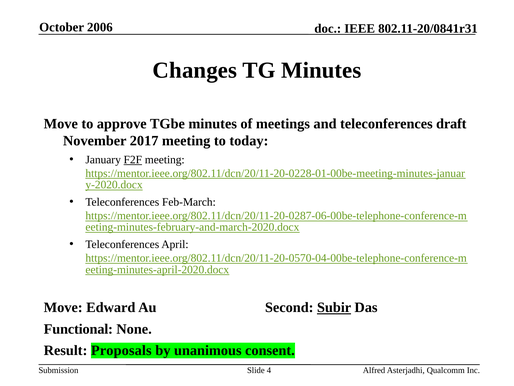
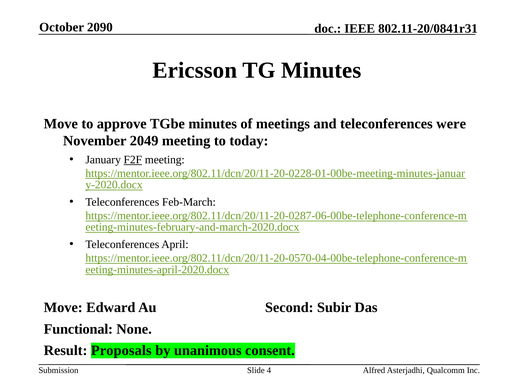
2006: 2006 -> 2090 (100, 27)
Changes: Changes -> Ericsson (195, 70)
draft: draft -> were (451, 124)
2017: 2017 -> 2049 (144, 141)
Subir underline: present -> none (334, 307)
